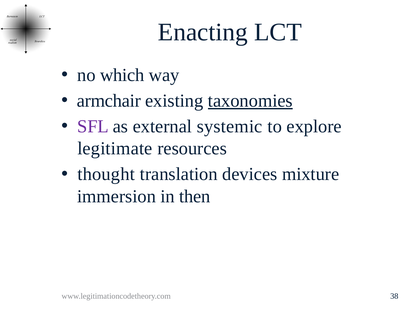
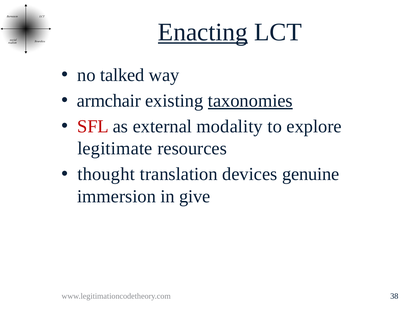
Enacting underline: none -> present (203, 32)
which: which -> talked (122, 75)
SFL colour: purple -> red (93, 127)
systemic: systemic -> modality (230, 127)
mixture: mixture -> genuine (311, 175)
then: then -> give (195, 197)
